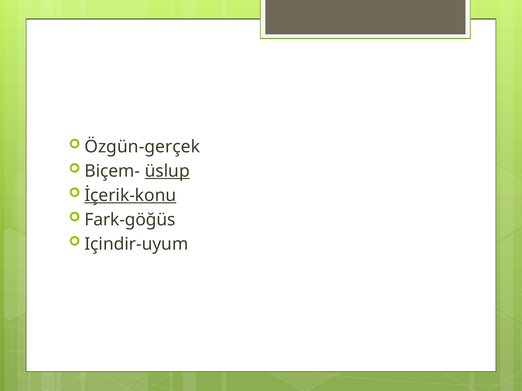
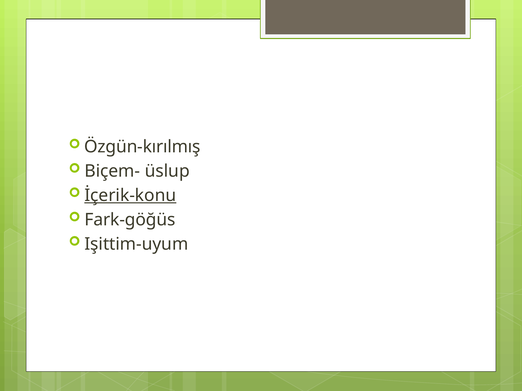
Özgün-gerçek: Özgün-gerçek -> Özgün-kırılmış (142, 147)
üslup underline: present -> none (167, 171)
Içindir-uyum: Içindir-uyum -> Işittim-uyum (136, 244)
